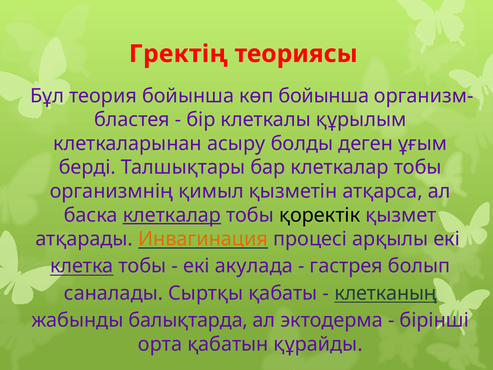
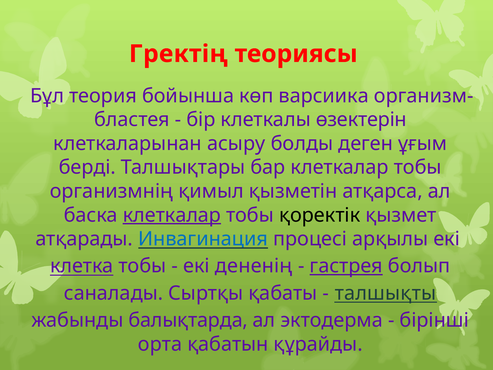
көп бойынша: бойынша -> варсиика (324, 96)
құрылым: құрылым -> өзектерін (361, 120)
Инвагинация colour: orange -> blue (203, 239)
акулада: акулада -> дененің (254, 266)
гастрея underline: none -> present (346, 266)
клетканың: клетканың -> талшықты (385, 293)
